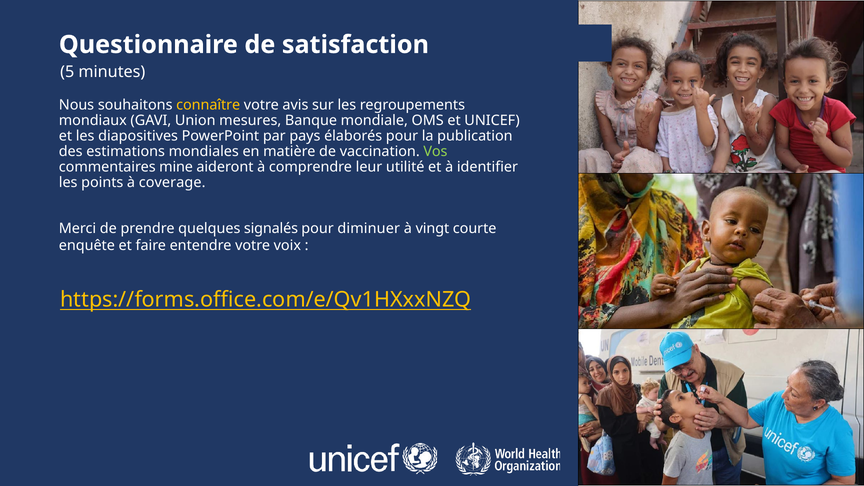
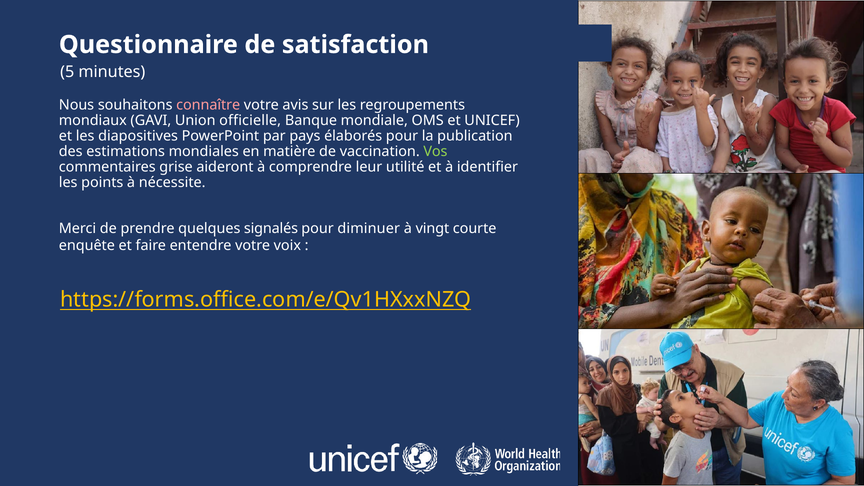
connaître colour: yellow -> pink (208, 105)
mesures: mesures -> officielle (250, 120)
mine: mine -> grise (176, 167)
coverage: coverage -> nécessite (172, 183)
